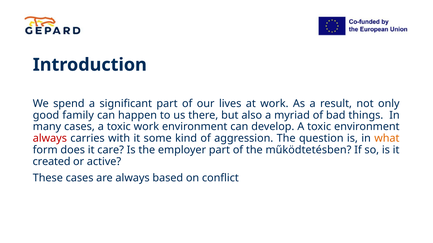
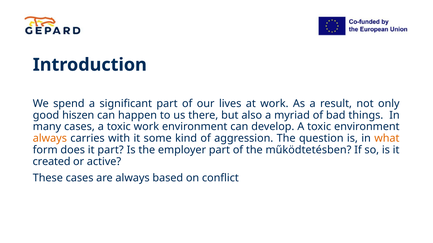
family: family -> hiszen (78, 115)
always colour: red -> orange (50, 139)
it care: care -> part (111, 150)
